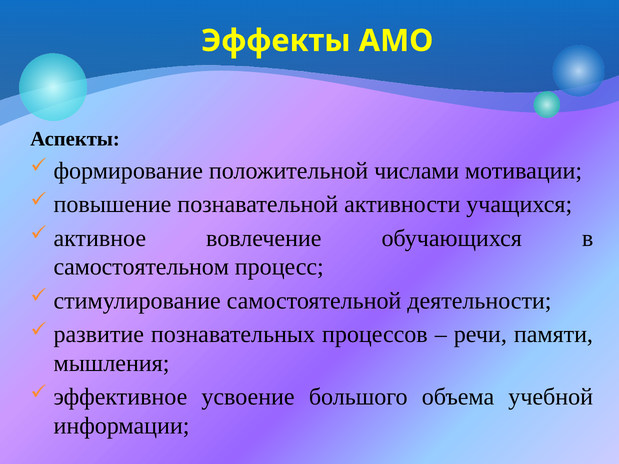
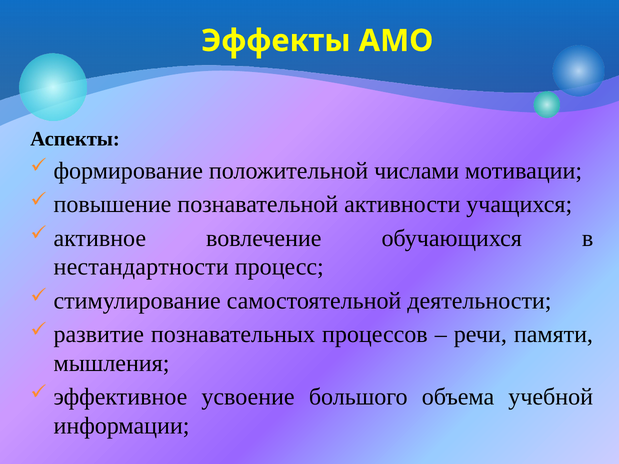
самостоятельном: самостоятельном -> нестандартности (141, 267)
